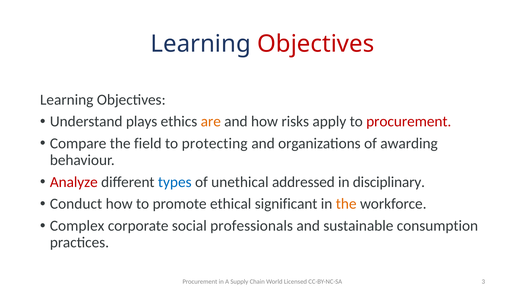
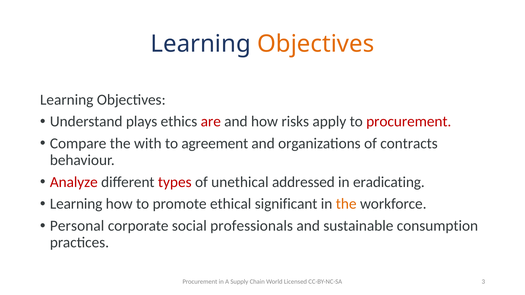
Objectives colour: red -> orange (316, 44)
are colour: orange -> red (211, 122)
field: field -> with (148, 144)
protecting: protecting -> agreement (215, 144)
awarding: awarding -> contracts (409, 144)
types colour: blue -> red (175, 182)
disciplinary: disciplinary -> eradicating (389, 182)
Conduct: Conduct -> Learning (76, 204)
Complex: Complex -> Personal (77, 226)
